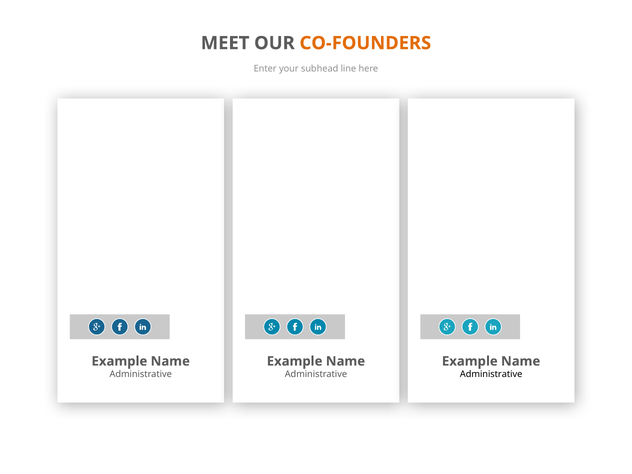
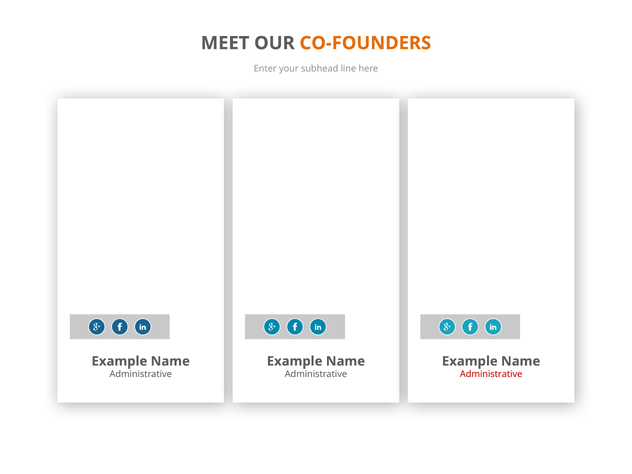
Administrative colour: black -> red (491, 374)
